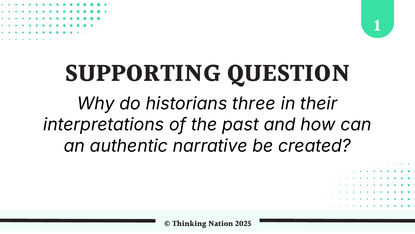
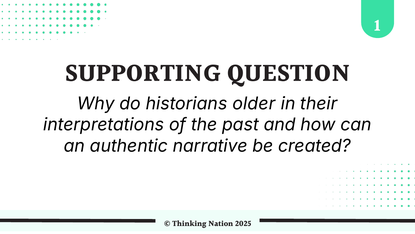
three: three -> older (254, 103)
